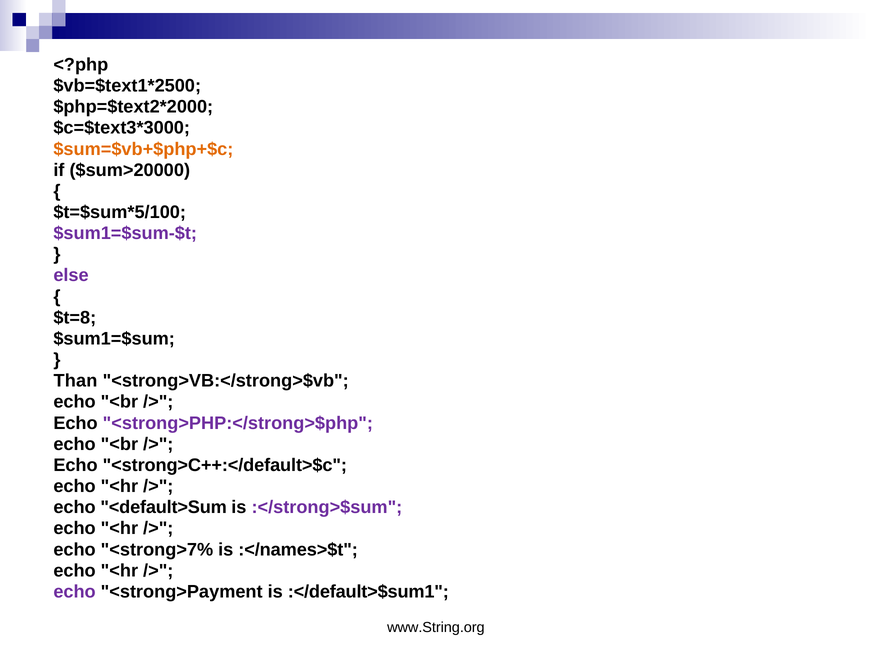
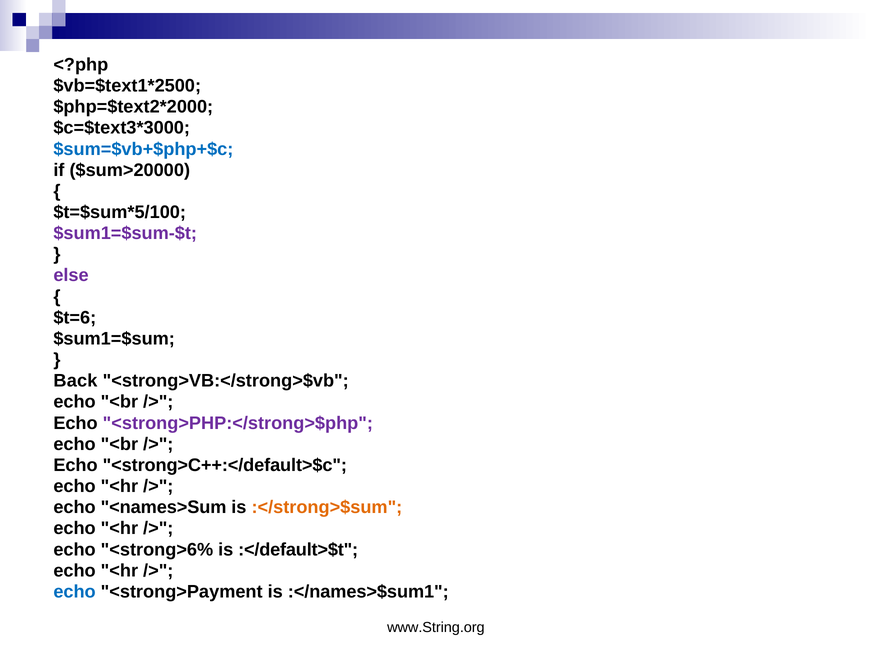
$sum=$vb+$php+$c colour: orange -> blue (143, 149)
$t=8: $t=8 -> $t=6 (75, 318)
Than: Than -> Back (75, 381)
<default>Sum: <default>Sum -> <names>Sum (164, 507)
:</strong>$sum colour: purple -> orange (327, 507)
<strong>7%: <strong>7% -> <strong>6% (157, 550)
:</names>$t: :</names>$t -> :</default>$t (298, 550)
echo colour: purple -> blue (75, 592)
:</default>$sum1: :</default>$sum1 -> :</names>$sum1 (368, 592)
